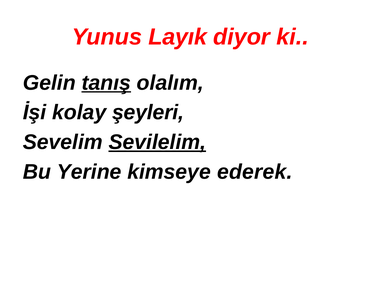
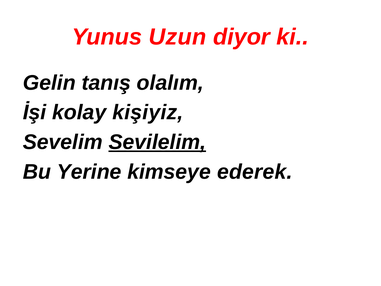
Layık: Layık -> Uzun (177, 37)
tanış underline: present -> none (106, 83)
şeyleri: şeyleri -> kişiyiz (148, 112)
